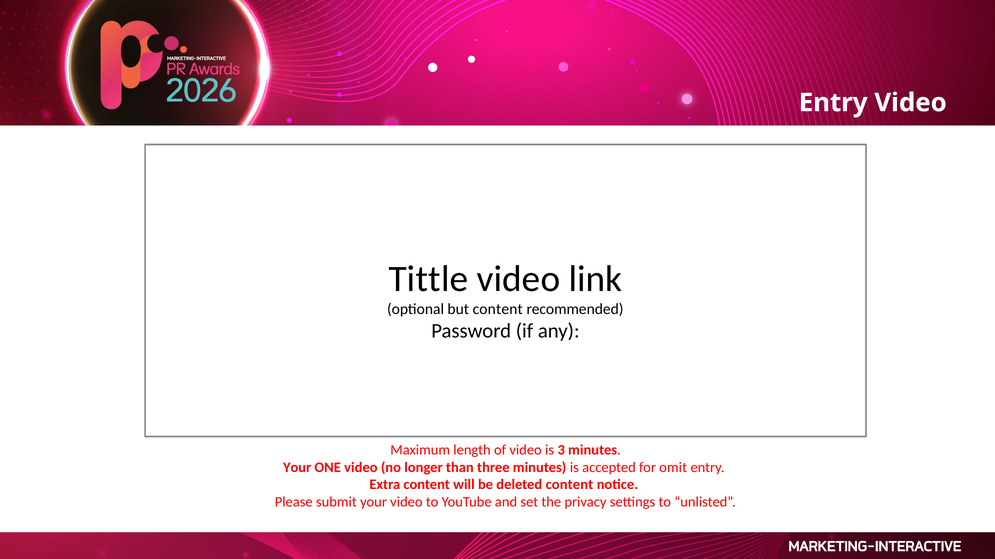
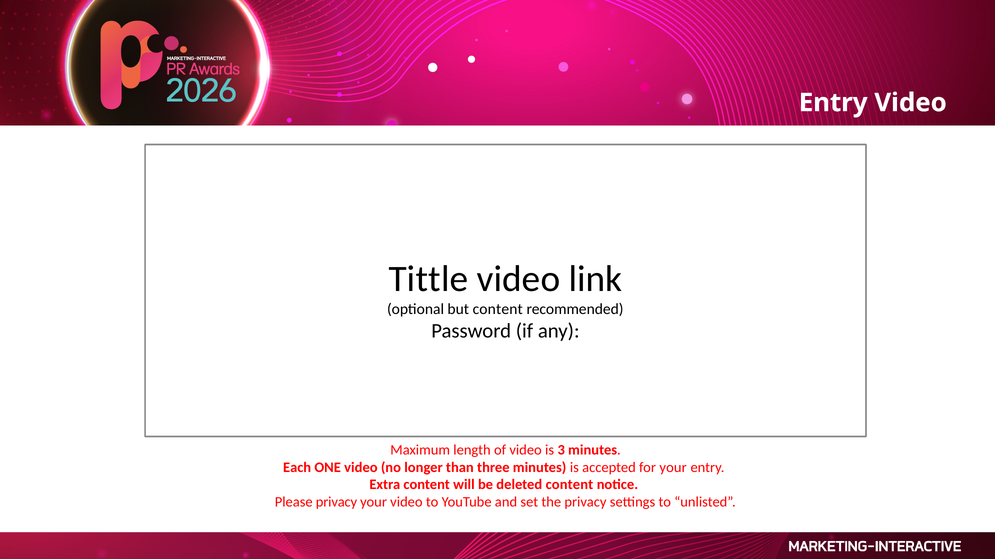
Your: Your -> Each (297, 468)
for omit: omit -> your (673, 468)
Please submit: submit -> privacy (336, 503)
